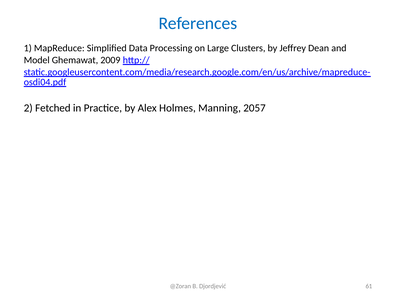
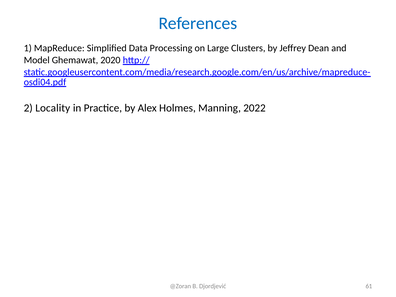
2009: 2009 -> 2020 (110, 60)
Fetched: Fetched -> Locality (53, 108)
2057: 2057 -> 2022 (255, 108)
